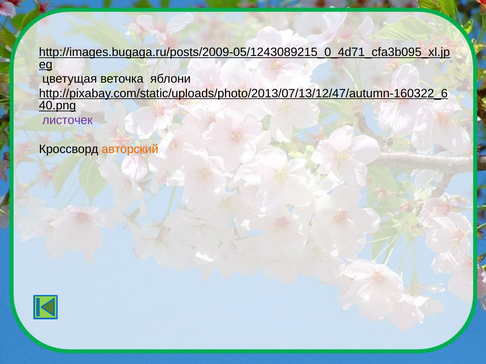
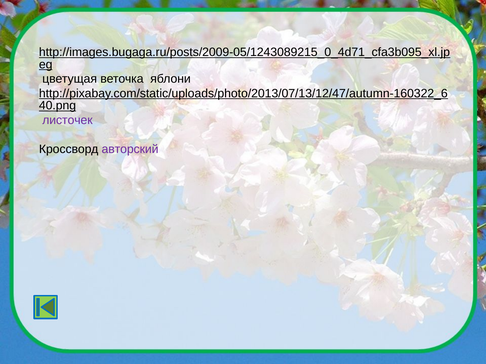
авторский colour: orange -> purple (130, 149)
